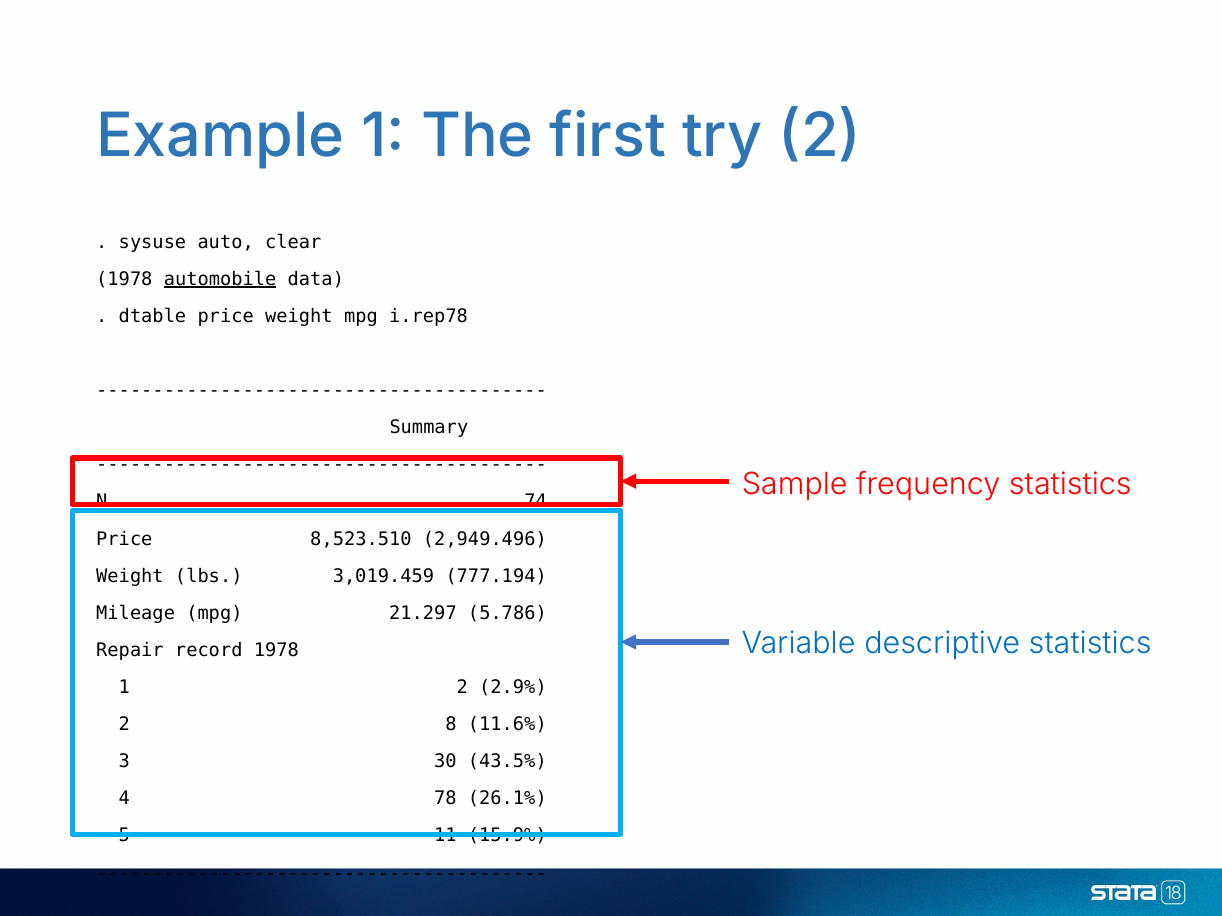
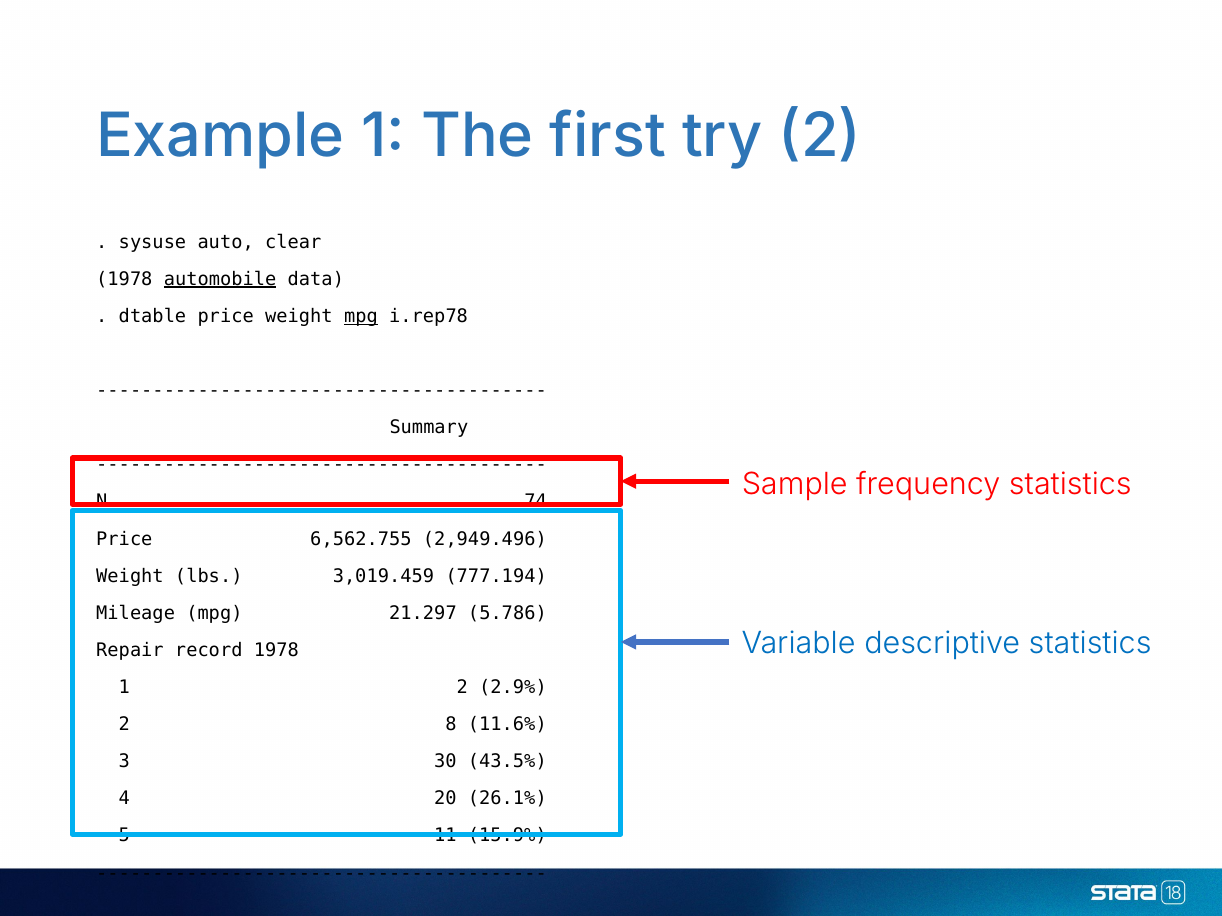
mpg underline: none -> present (361, 316)
8,523.510: 8,523.510 -> 6,562.755 (361, 539)
78: 78 -> 20 (445, 799)
